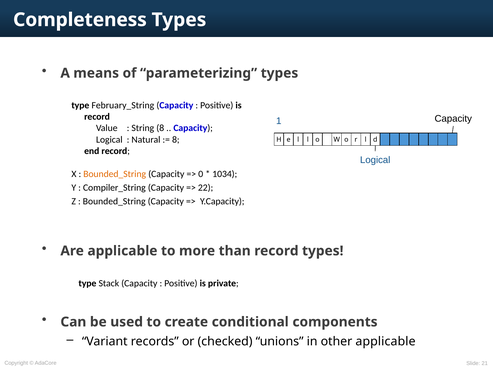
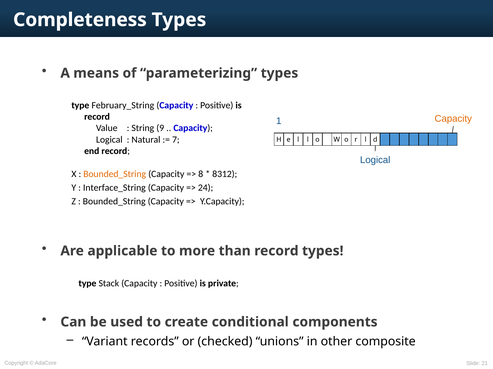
Capacity colour: black -> orange (453, 119)
String 8: 8 -> 9 (160, 128)
8: 8 -> 7 (176, 140)
0: 0 -> 8 (201, 174)
1034: 1034 -> 8312 (225, 174)
Compiler_String: Compiler_String -> Interface_String (114, 188)
22: 22 -> 24 (206, 188)
other applicable: applicable -> composite (386, 342)
